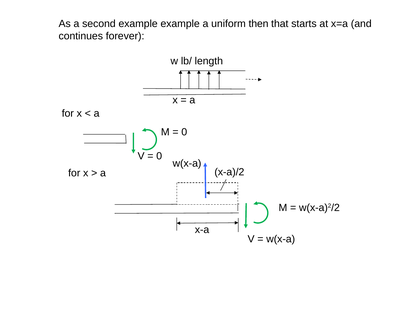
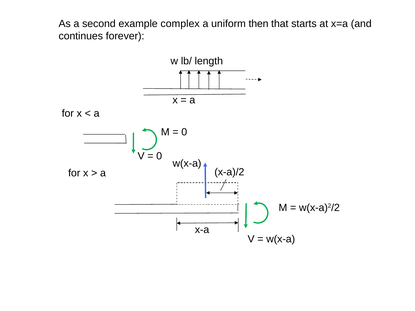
example example: example -> complex (180, 24)
